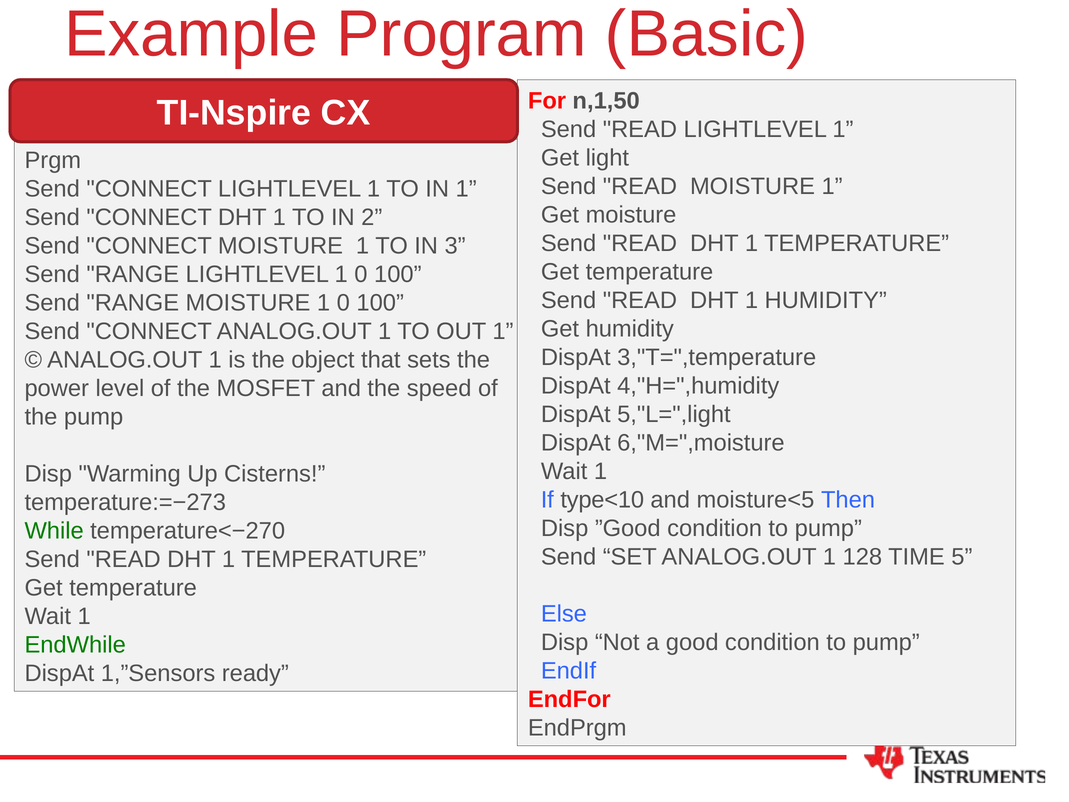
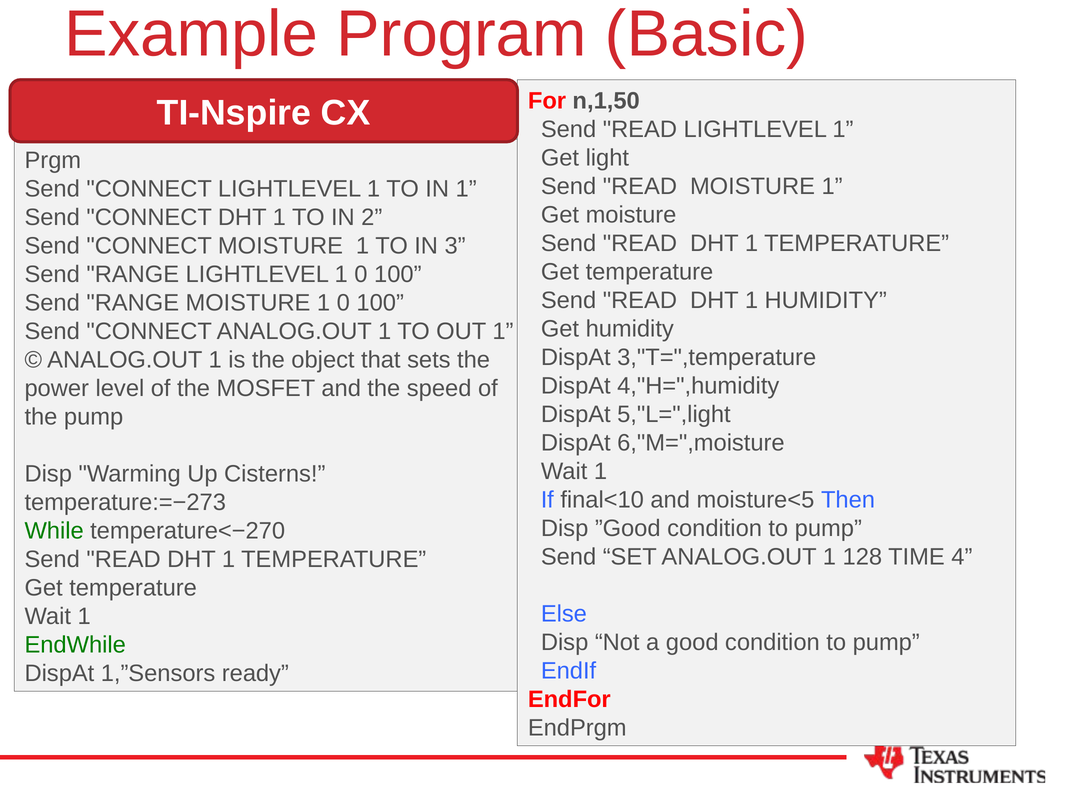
type<10: type<10 -> final<10 (602, 500)
5: 5 -> 4 (962, 557)
